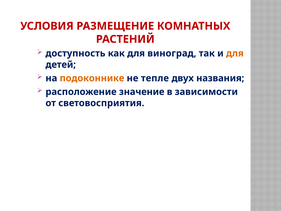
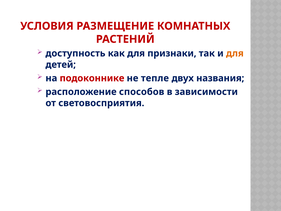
виноград: виноград -> признаки (172, 53)
подоконнике colour: orange -> red (92, 78)
значение: значение -> способов (142, 92)
